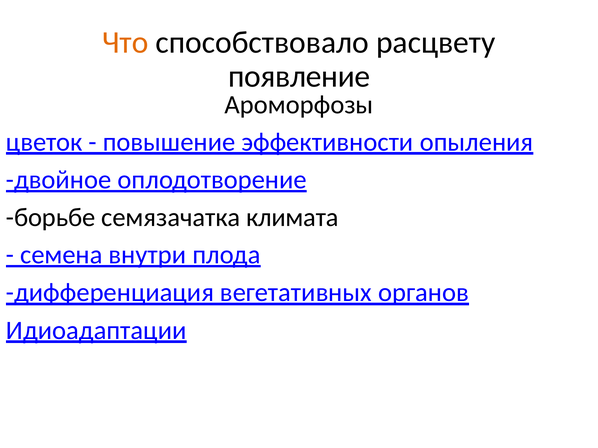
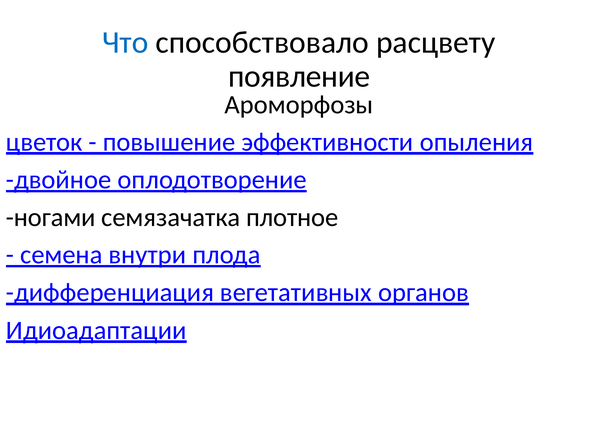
Что colour: orange -> blue (125, 42)
борьбе: борьбе -> ногами (51, 218)
климата: климата -> плотное (292, 218)
